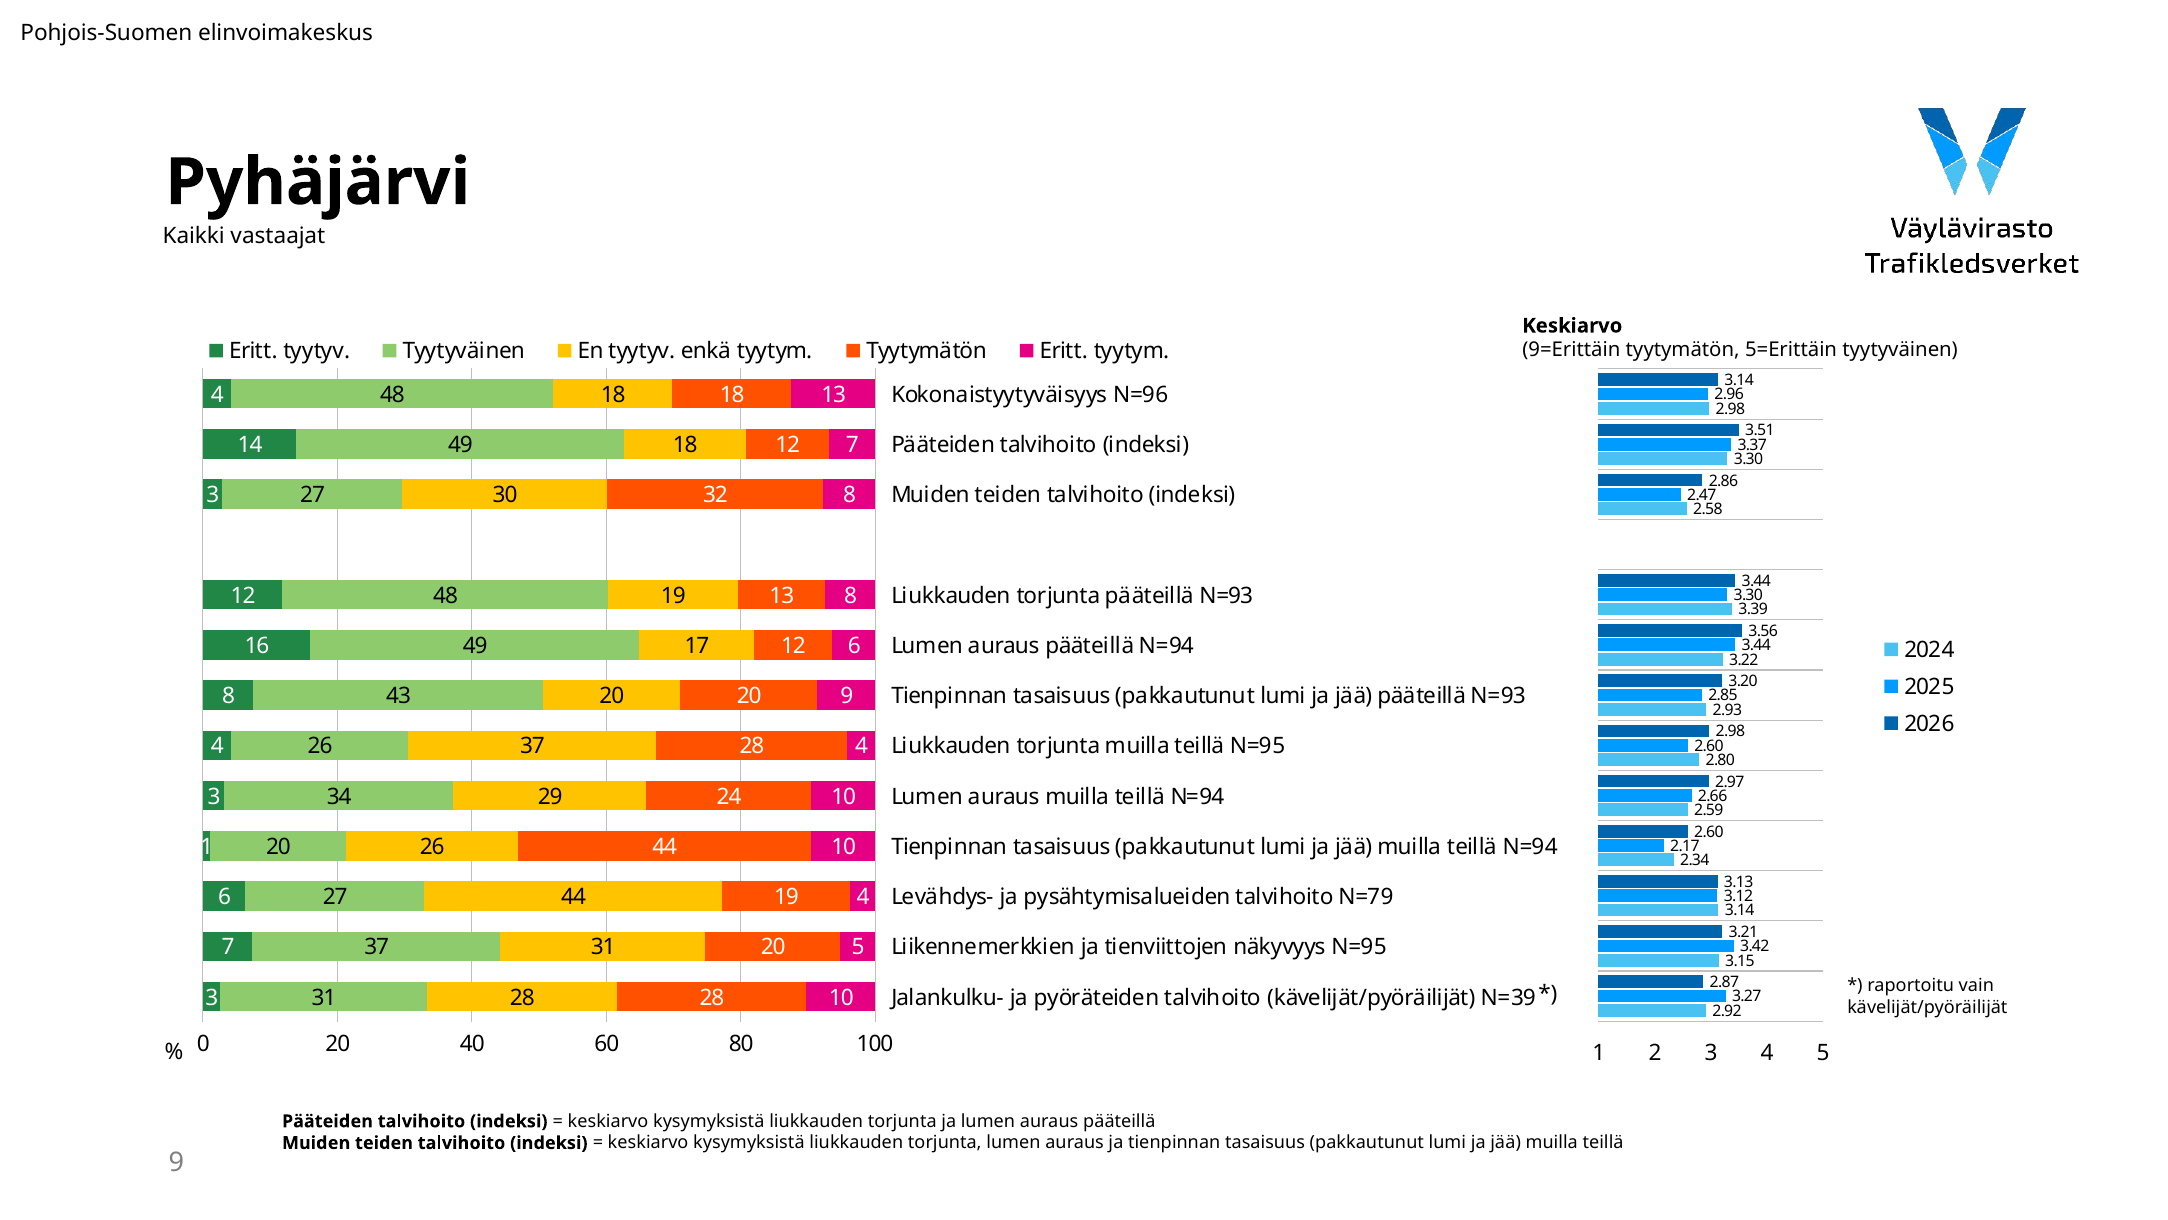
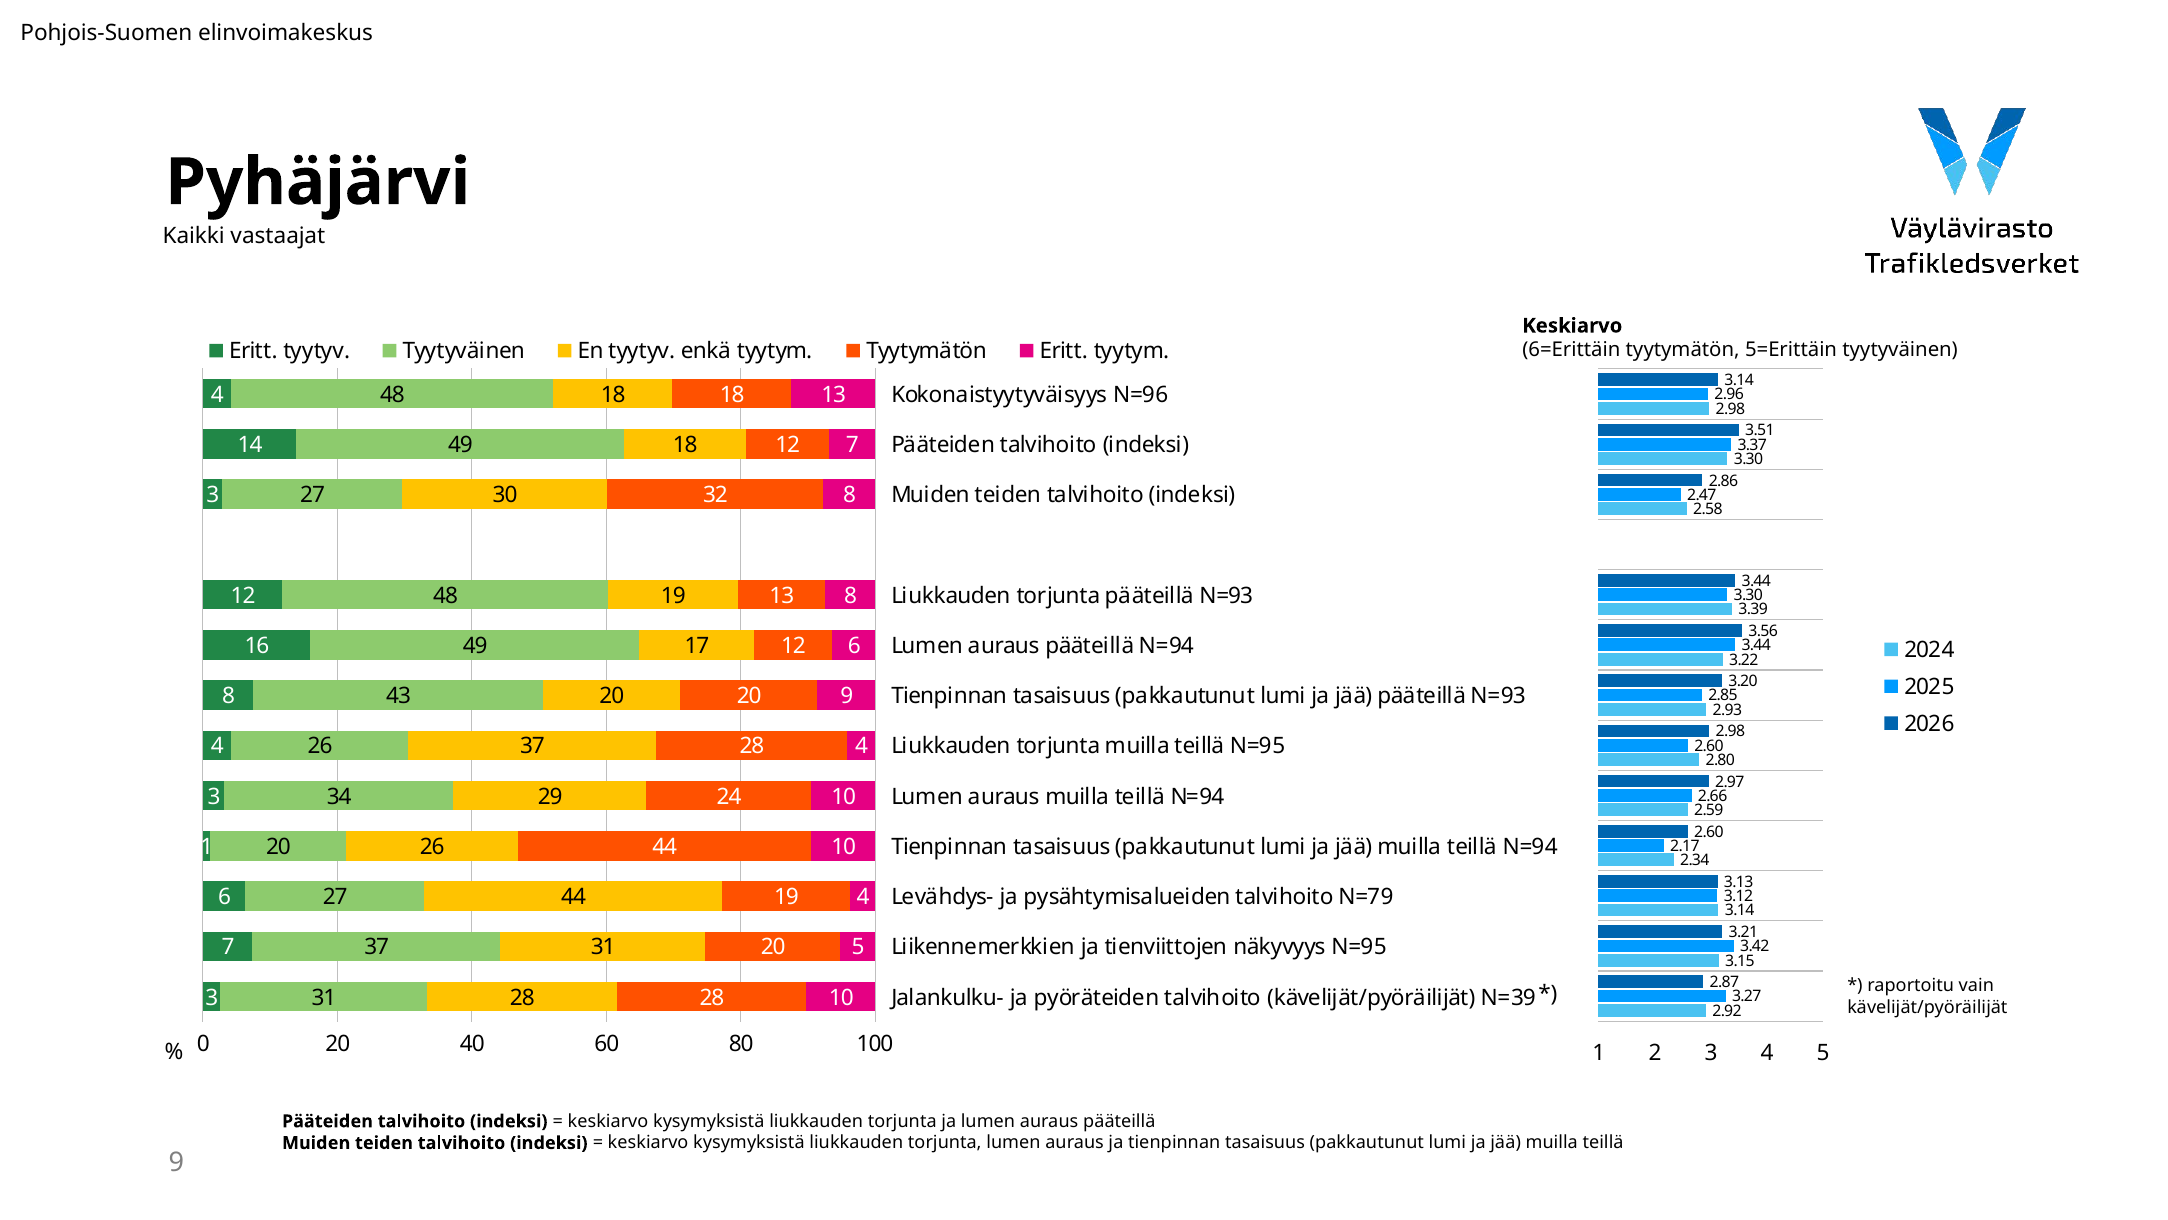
9=Erittäin: 9=Erittäin -> 6=Erittäin (1571, 350)
